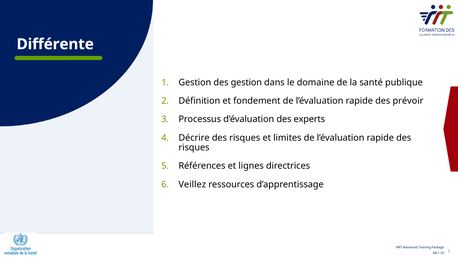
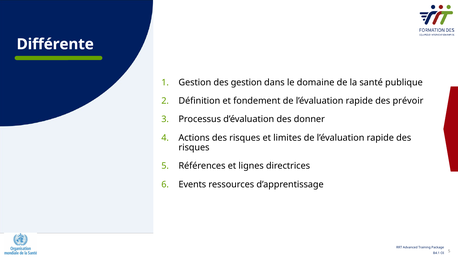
experts: experts -> donner (309, 119)
Décrire: Décrire -> Actions (194, 138)
Veillez: Veillez -> Events (192, 184)
